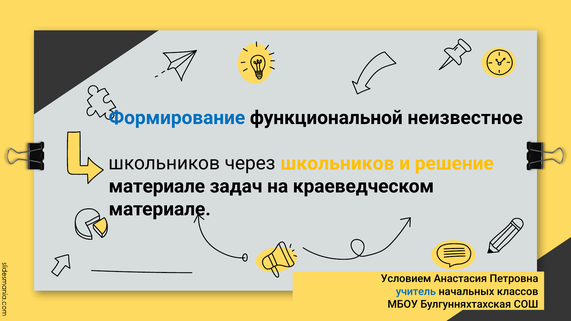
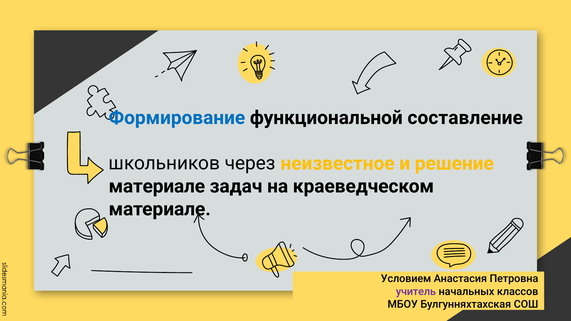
неизвестное: неизвестное -> составление (465, 118)
через школьников: школьников -> неизвестное (338, 163)
учитель colour: blue -> purple (416, 292)
